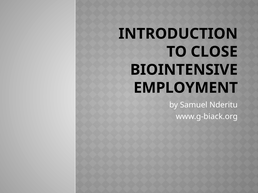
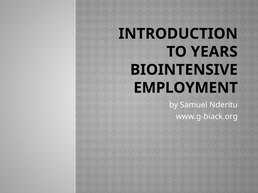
CLOSE: CLOSE -> YEARS (214, 52)
